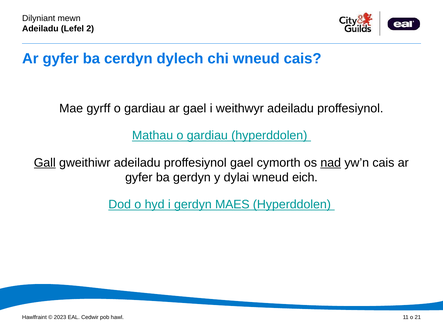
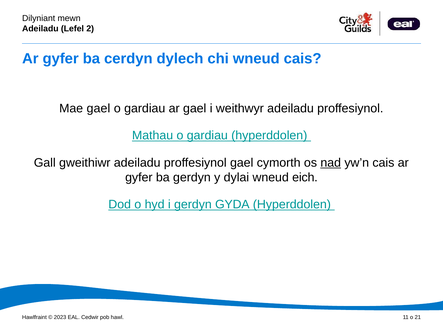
Mae gyrff: gyrff -> gael (98, 109)
Gall underline: present -> none (45, 163)
MAES: MAES -> GYDA (232, 205)
